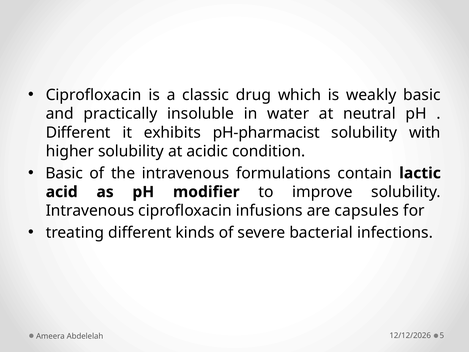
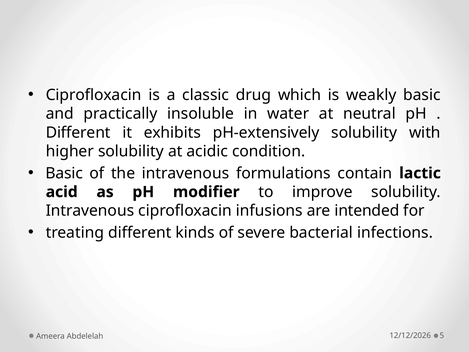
pH-pharmacist: pH-pharmacist -> pH-extensively (266, 132)
capsules: capsules -> intended (367, 211)
